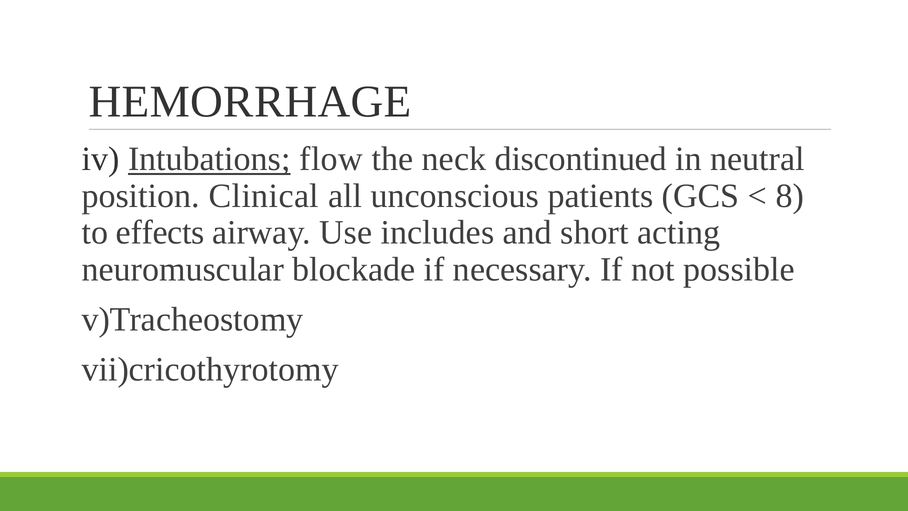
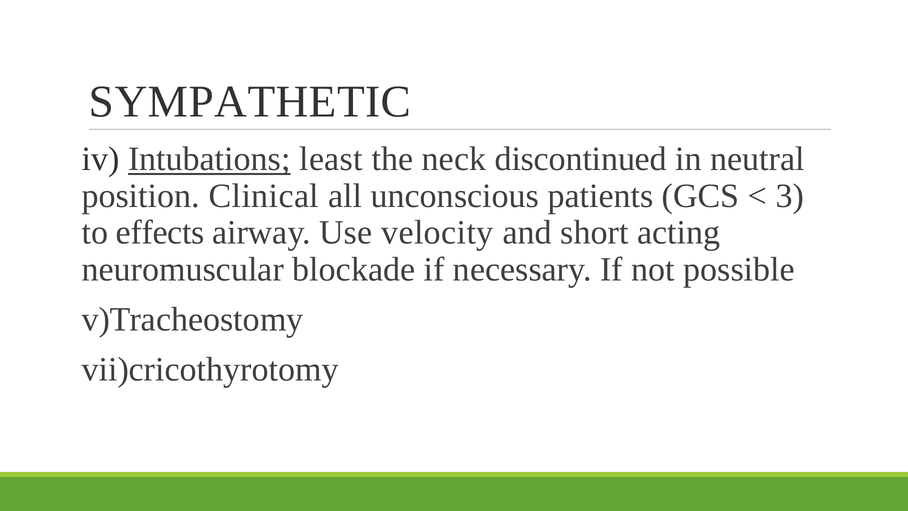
HEMORRHAGE: HEMORRHAGE -> SYMPATHETIC (250, 102)
flow: flow -> least (331, 159)
8: 8 -> 3 (790, 196)
includes: includes -> velocity (437, 233)
